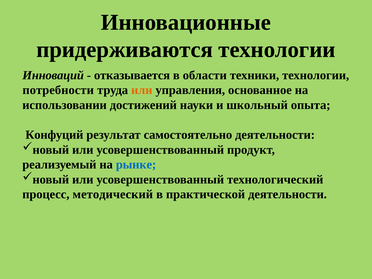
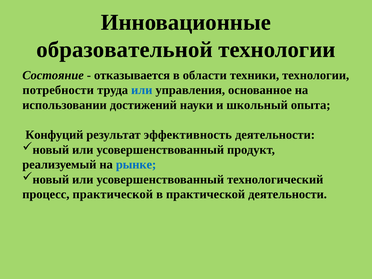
придерживаются: придерживаются -> образовательной (124, 50)
Инноваций: Инноваций -> Состояние (53, 75)
или colour: orange -> blue (142, 90)
самостоятельно: самостоятельно -> эффективность (188, 135)
процесс методический: методический -> практической (113, 194)
